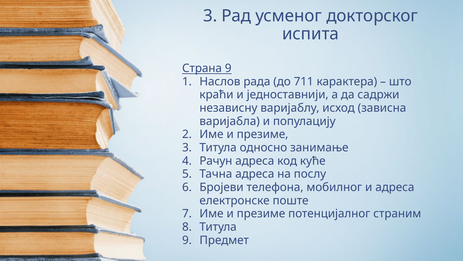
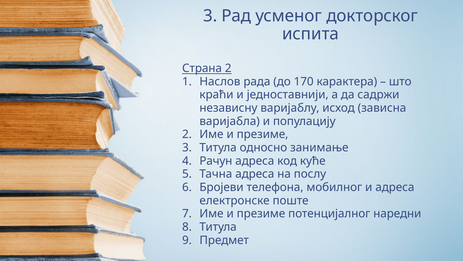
Страна 9: 9 -> 2 (228, 68)
711: 711 -> 170 (304, 81)
страним: страним -> наредни (397, 213)
